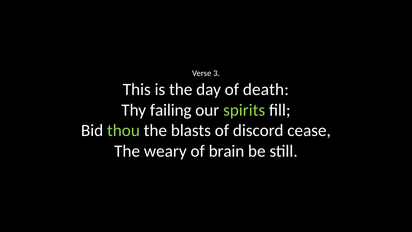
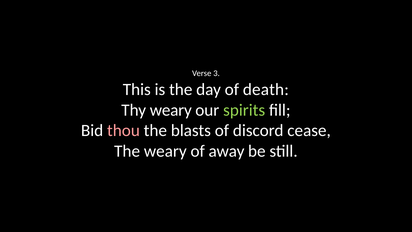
Thy failing: failing -> weary (171, 110)
thou colour: light green -> pink (123, 131)
brain: brain -> away (227, 151)
